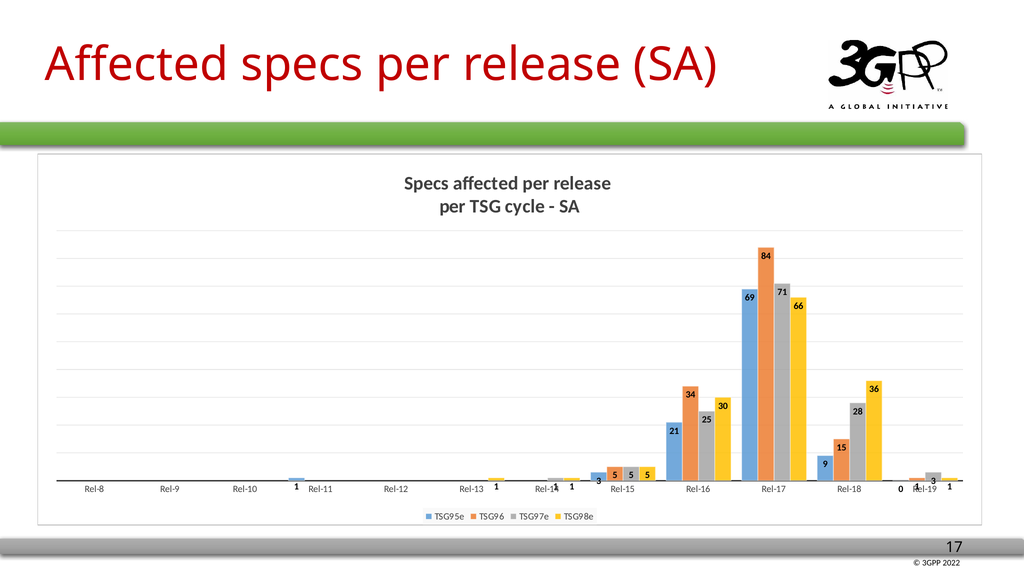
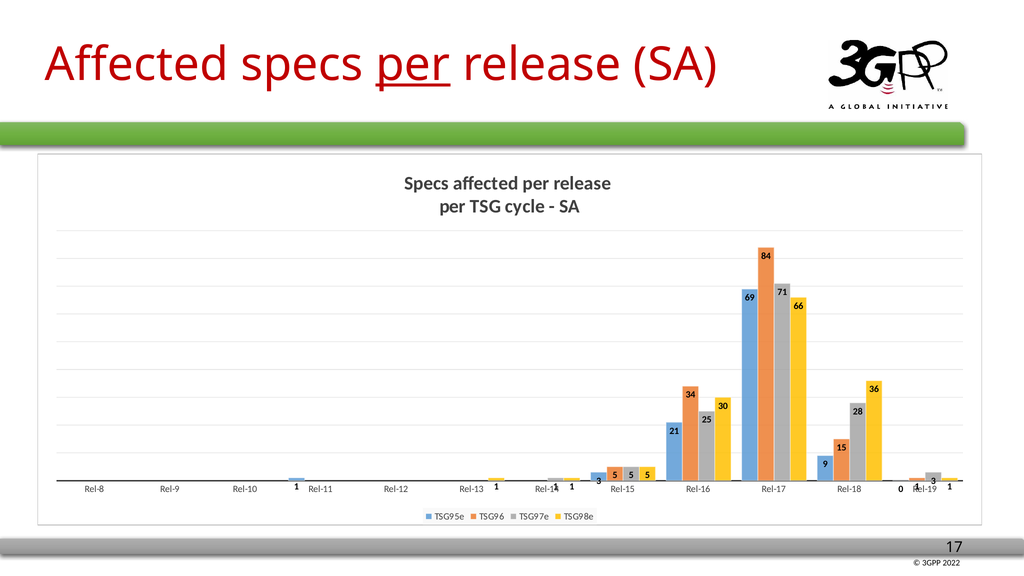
per underline: none -> present (413, 65)
